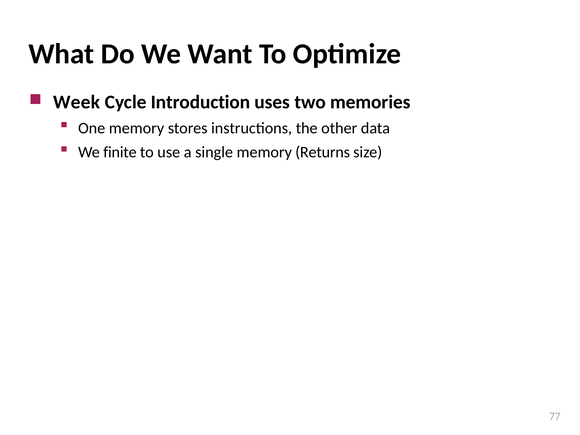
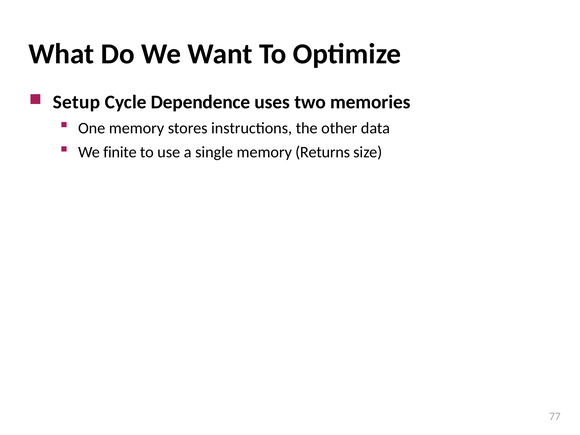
Week: Week -> Setup (77, 102)
Introduction: Introduction -> Dependence (201, 102)
